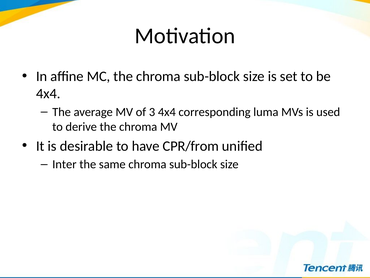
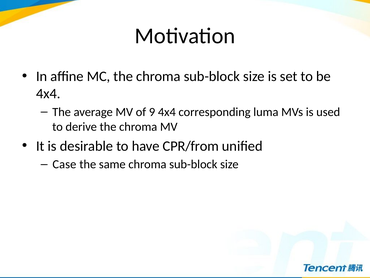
3: 3 -> 9 (152, 112)
Inter: Inter -> Case (64, 164)
